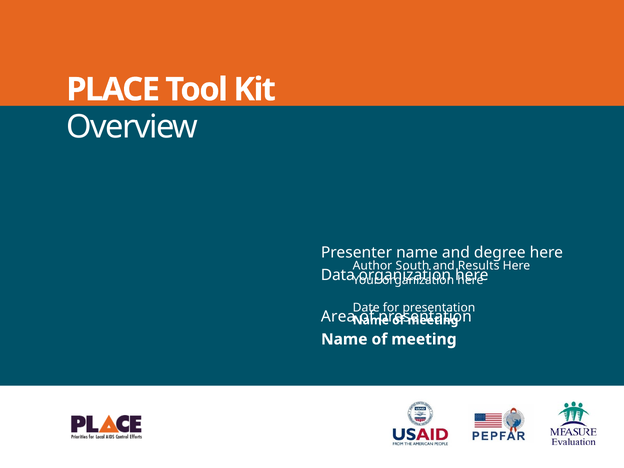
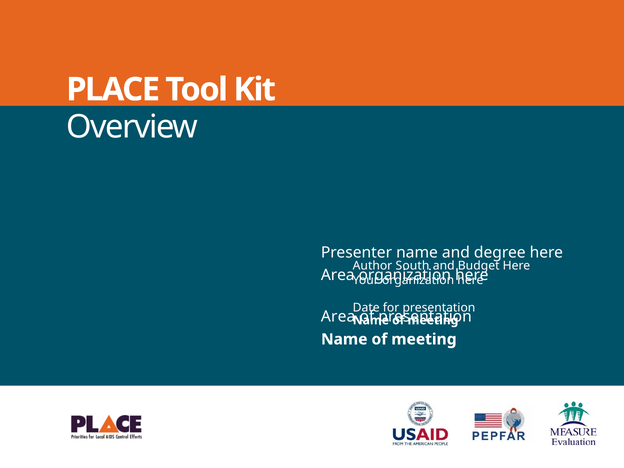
Results: Results -> Budget (479, 266)
Data: Data -> Area (338, 275)
